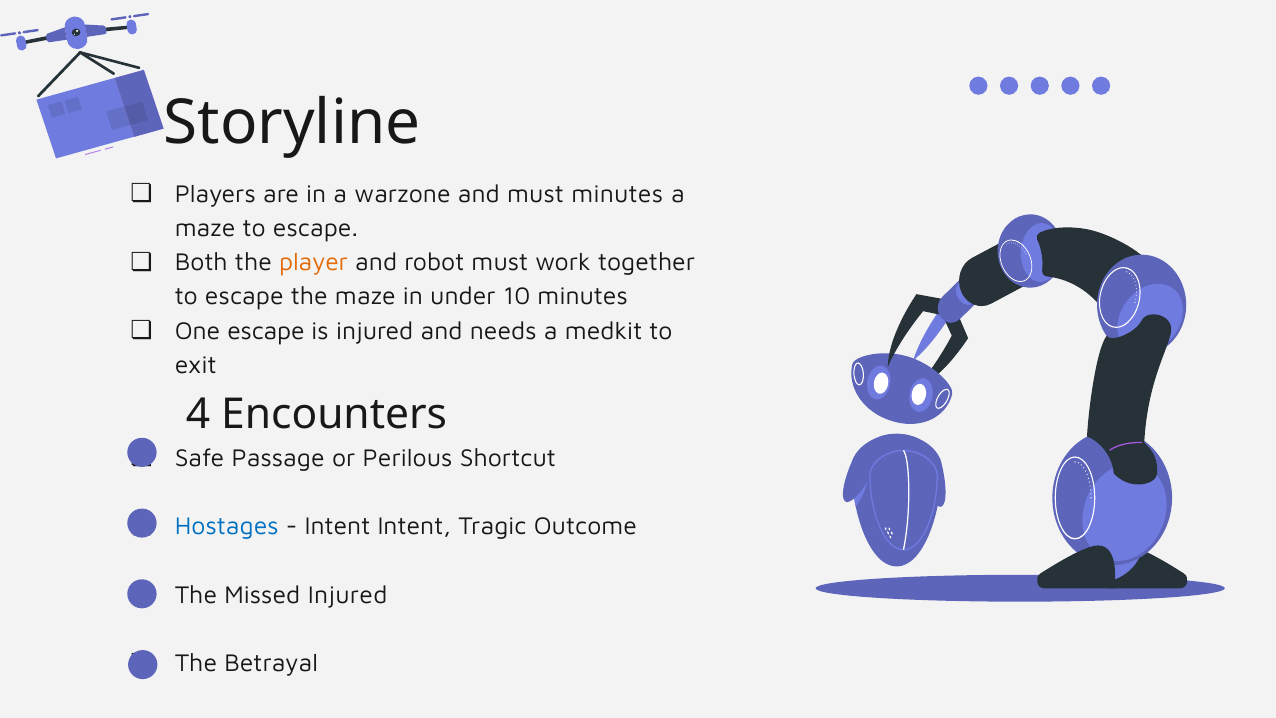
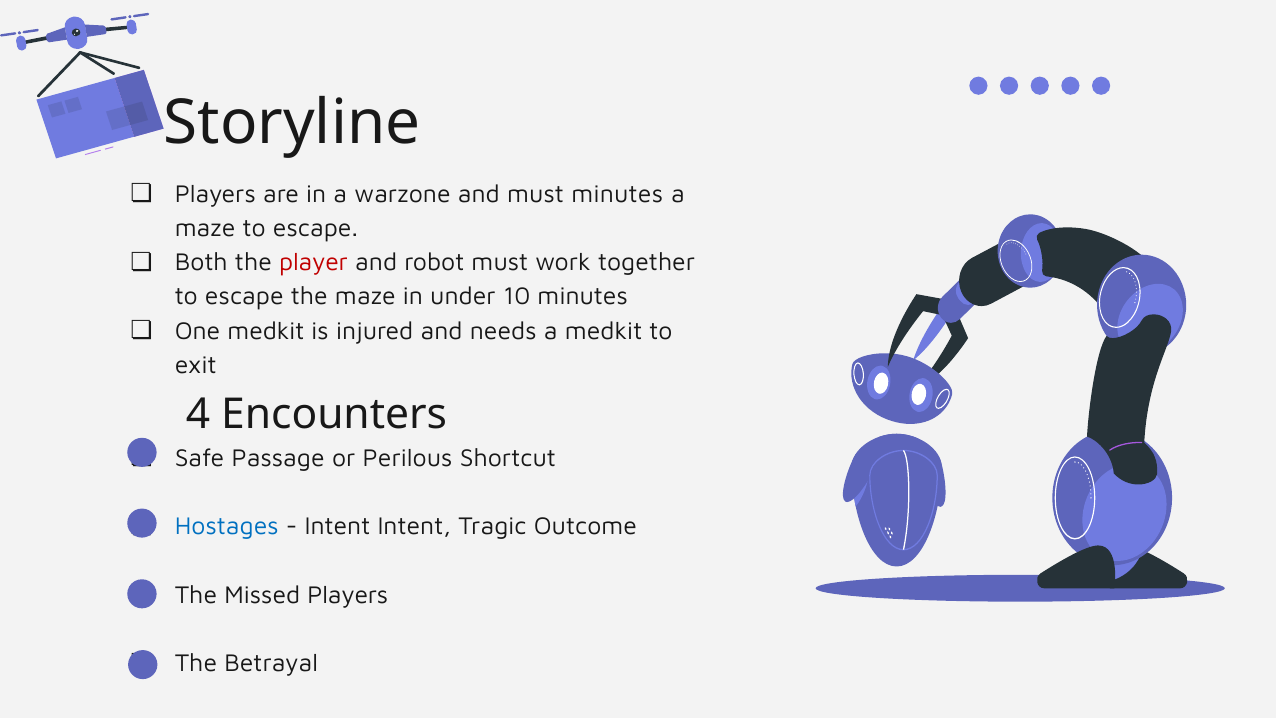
player colour: orange -> red (314, 262)
One escape: escape -> medkit (266, 331)
Missed Injured: Injured -> Players (348, 595)
